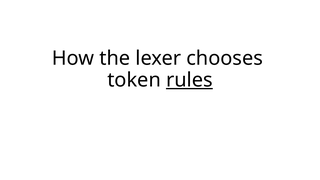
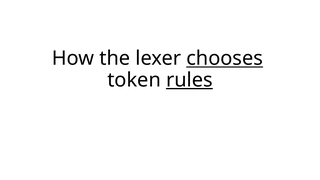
chooses underline: none -> present (225, 58)
